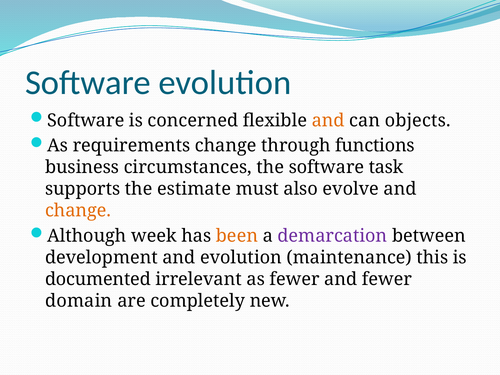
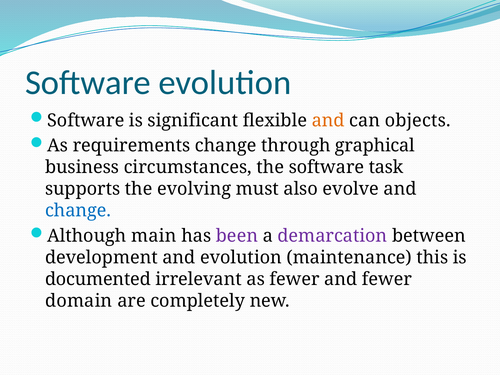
concerned: concerned -> significant (193, 120)
functions: functions -> graphical (375, 146)
estimate: estimate -> evolving (194, 189)
change colour: orange -> blue (78, 211)
week: week -> main (154, 236)
been colour: orange -> purple (237, 236)
